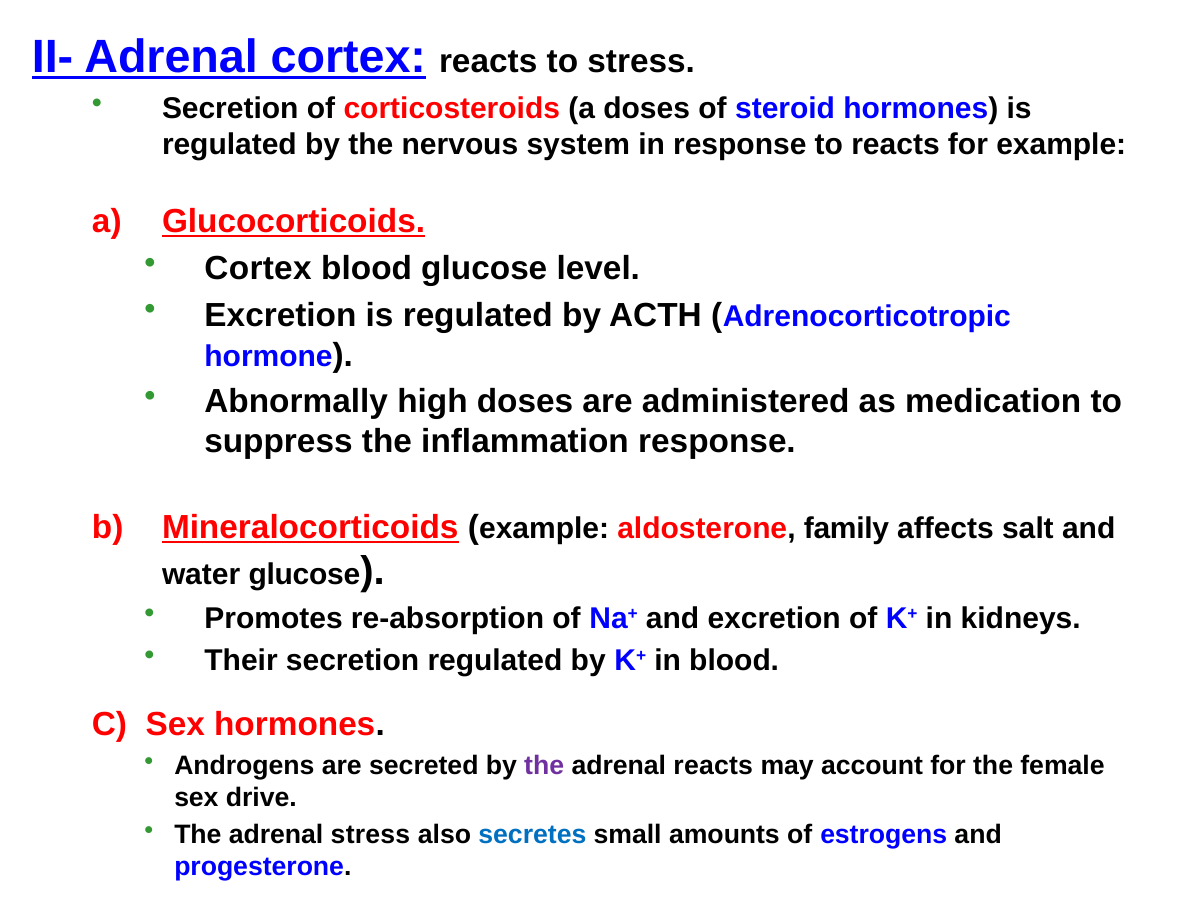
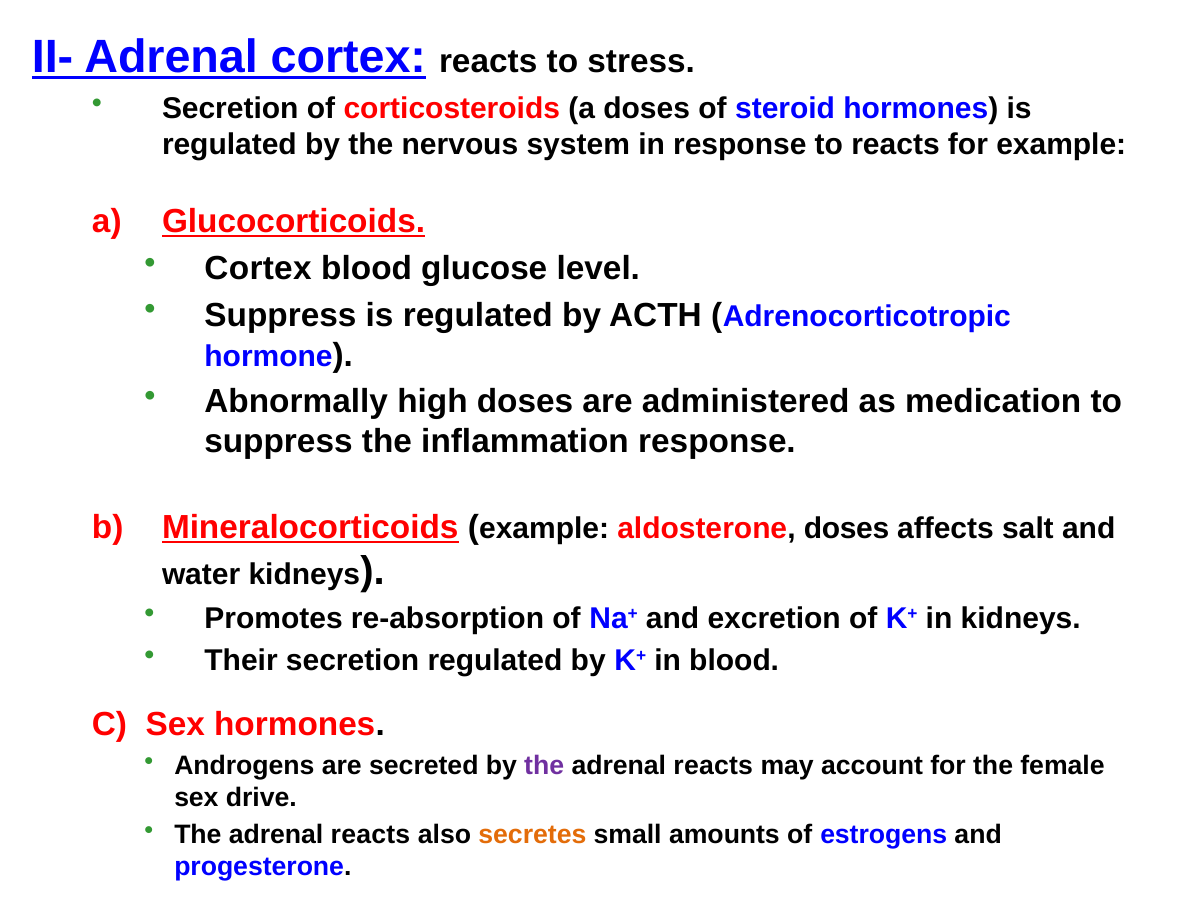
Excretion: Excretion -> Suppress (280, 315)
aldosterone family: family -> doses (847, 528)
water glucose: glucose -> kidneys (304, 575)
stress: stress -> reacts (371, 835)
secretes colour: blue -> orange (532, 835)
